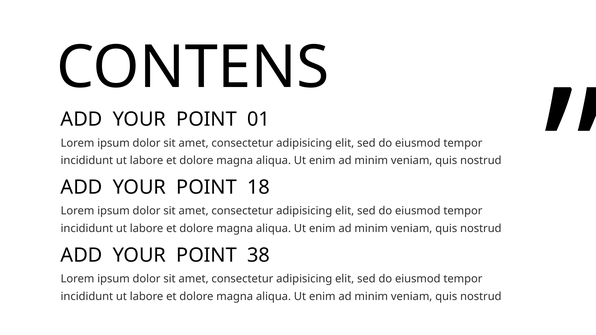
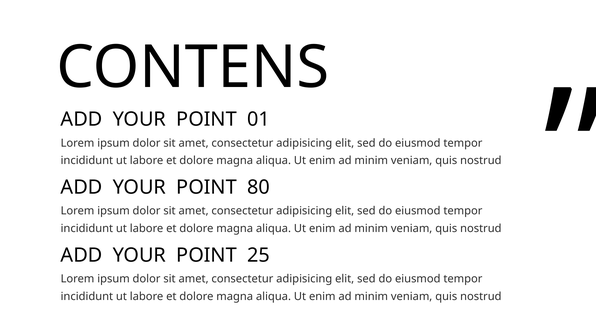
18: 18 -> 80 (258, 188)
38: 38 -> 25 (258, 256)
